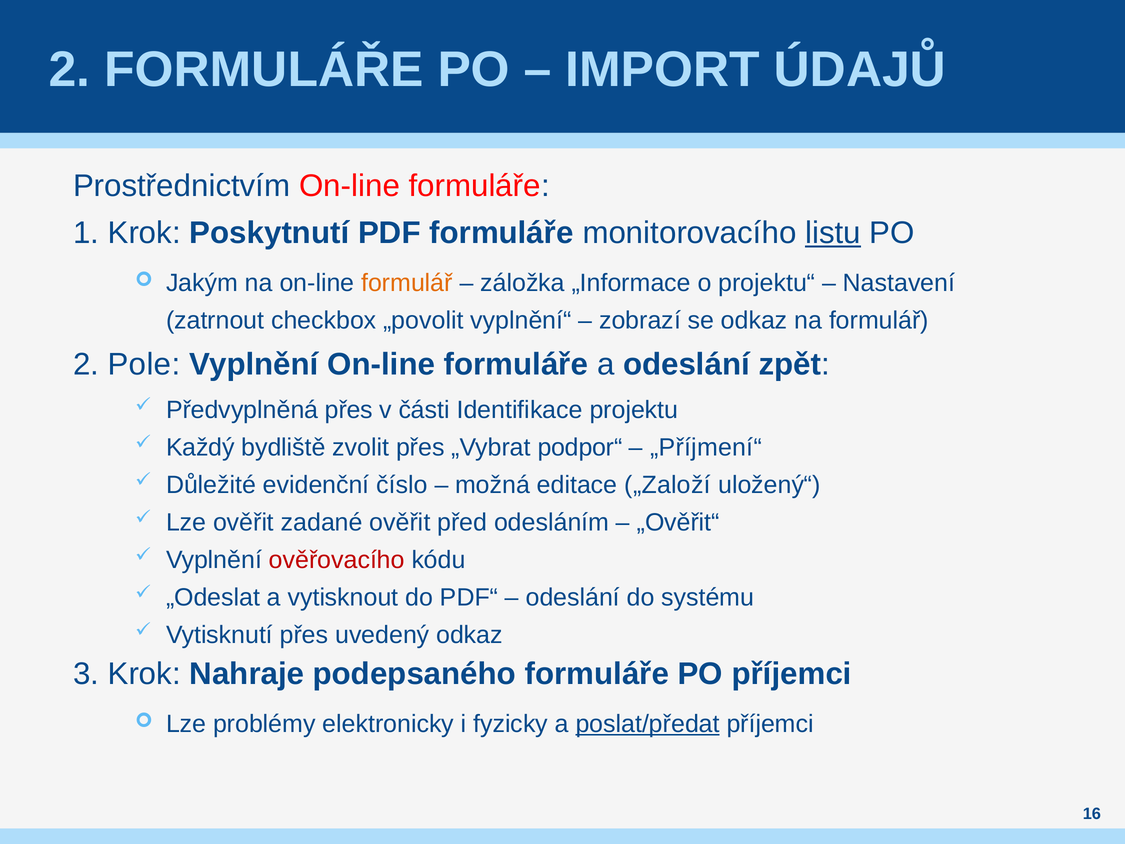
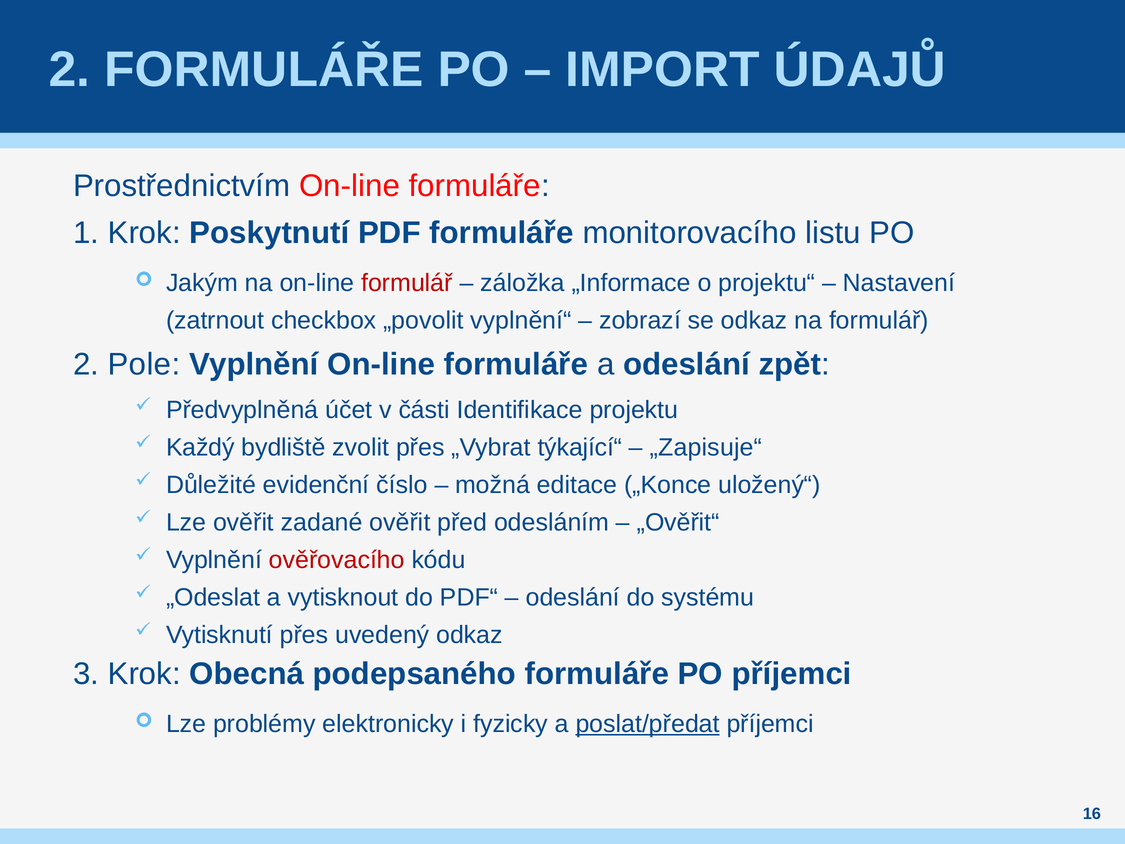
listu underline: present -> none (833, 233)
formulář colour: orange -> red (407, 283)
Předvyplněná přes: přes -> účet (349, 410)
podpor“: podpor“ -> týkající“ (580, 447)
„Příjmení“: „Příjmení“ -> „Zapisuje“ (706, 447)
„Založí: „Založí -> „Konce (668, 485)
Nahraje: Nahraje -> Obecná (247, 674)
